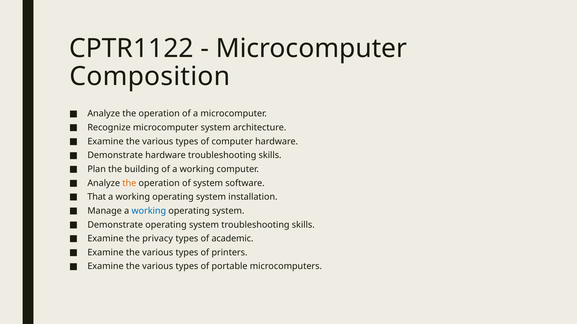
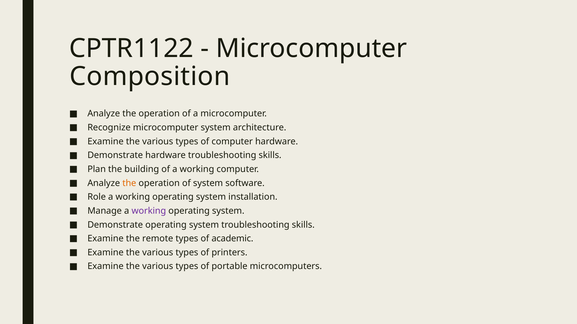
That: That -> Role (97, 197)
working colour: blue -> purple (149, 211)
privacy: privacy -> remote (158, 239)
